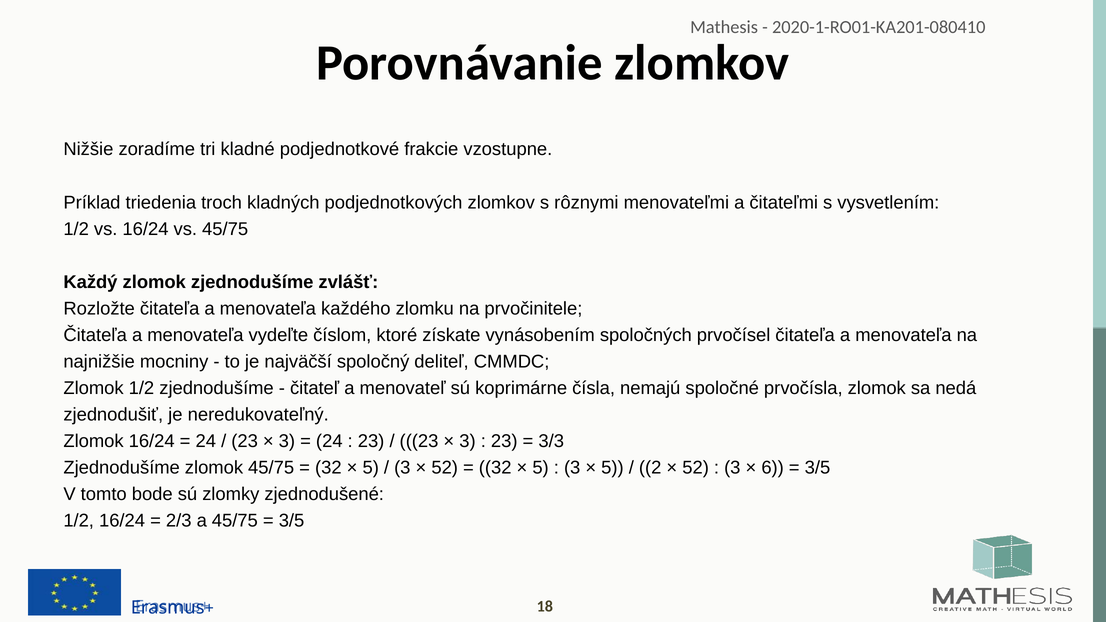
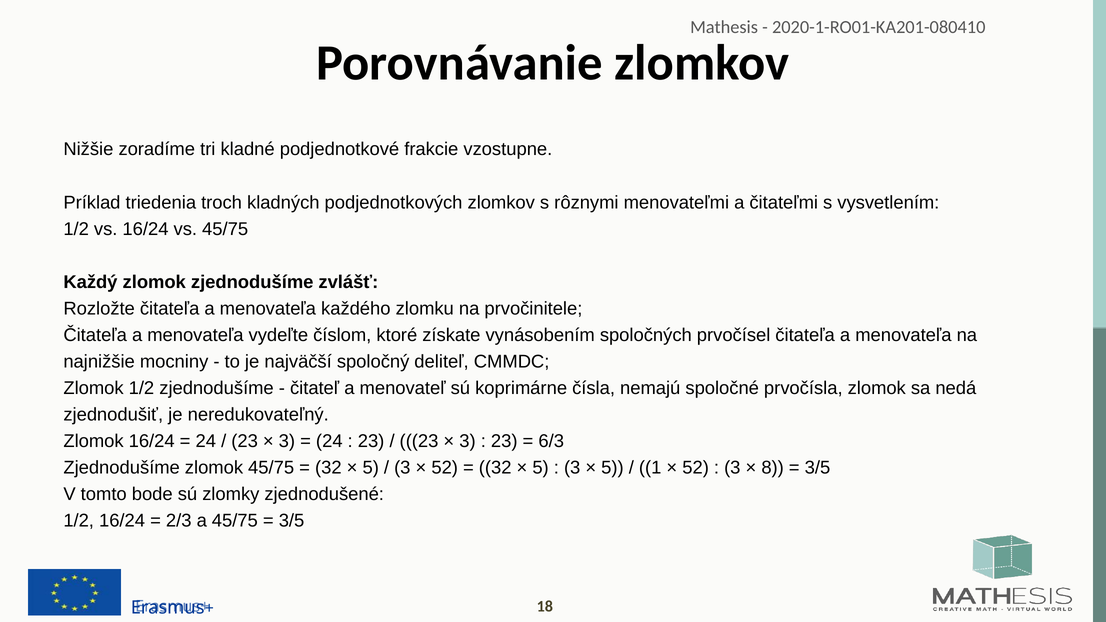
3/3: 3/3 -> 6/3 (551, 441)
2: 2 -> 1 (650, 468)
6: 6 -> 8 (773, 468)
